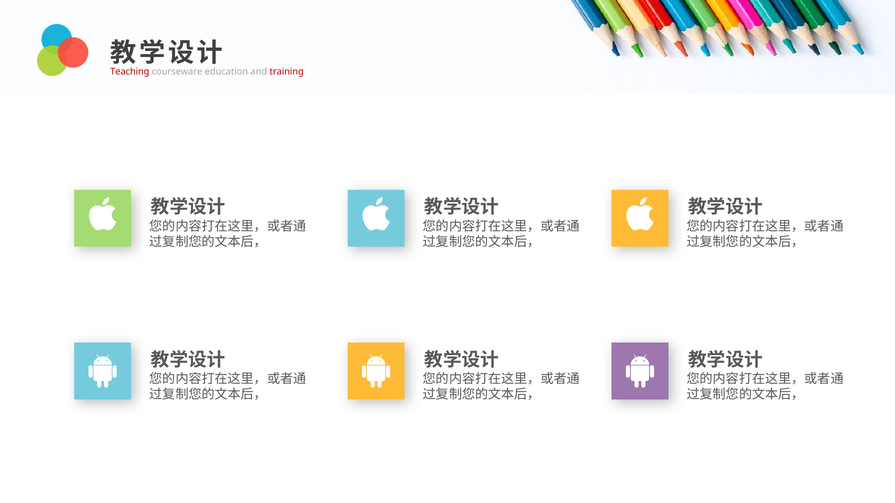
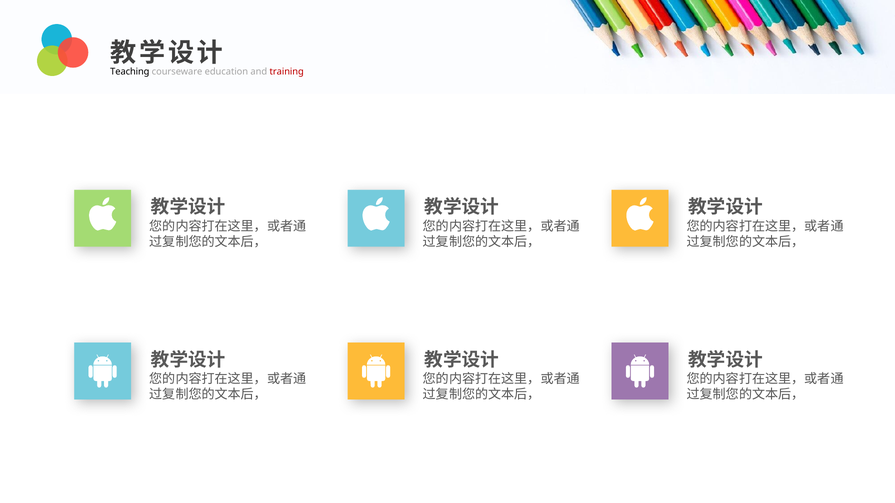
Teaching colour: red -> black (130, 72)
